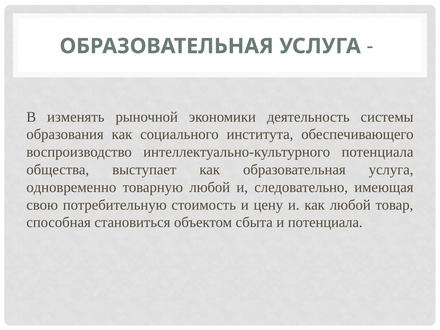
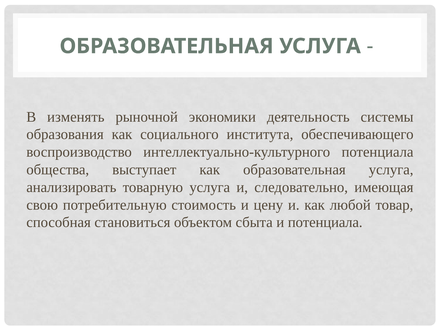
одновременно: одновременно -> анализировать (71, 187)
товарную любой: любой -> услуга (210, 187)
